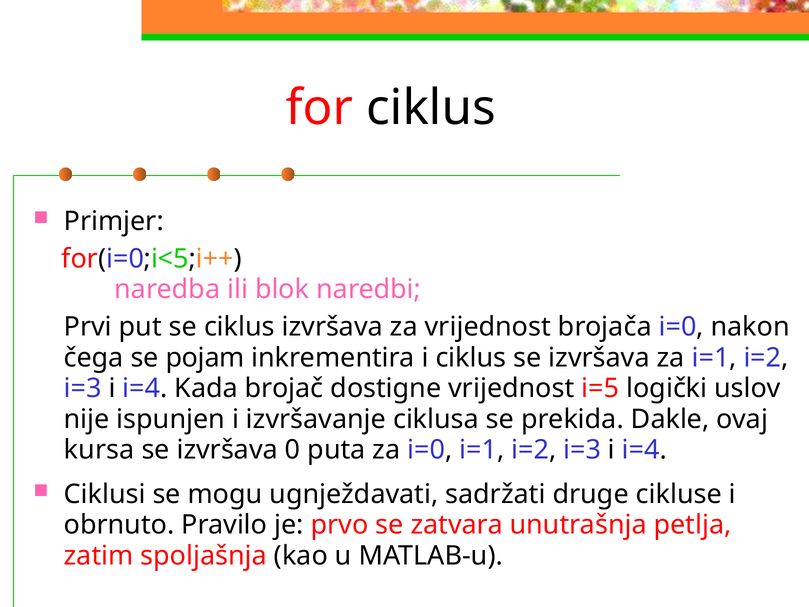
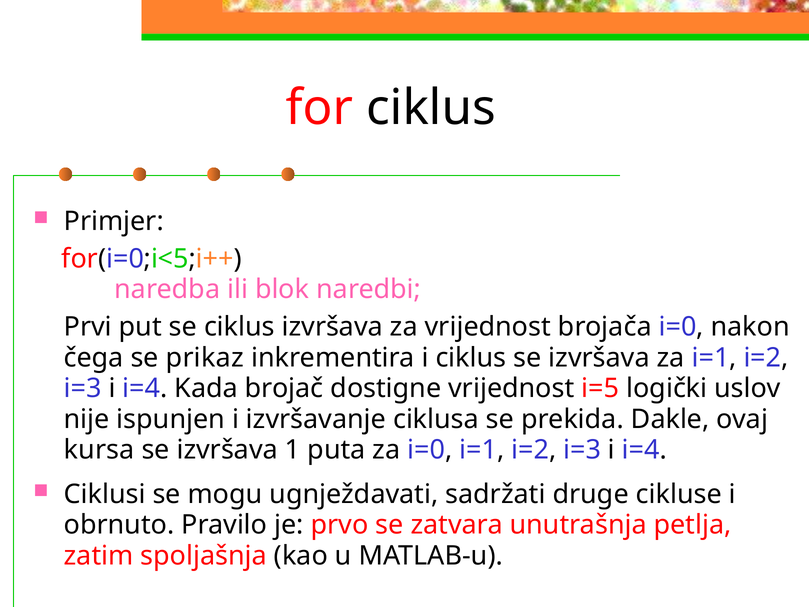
pojam: pojam -> prikaz (205, 358)
0: 0 -> 1 (293, 450)
